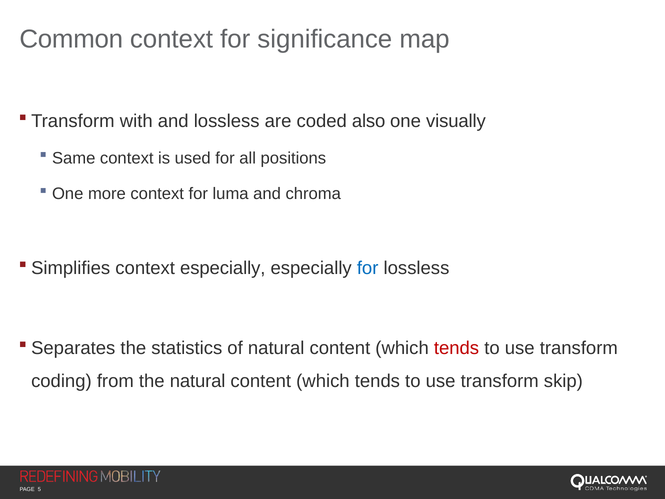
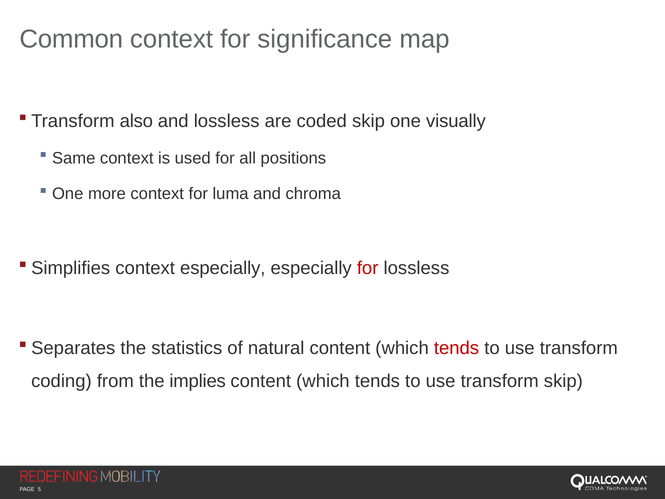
with: with -> also (136, 121)
coded also: also -> skip (369, 121)
for colour: blue -> red (368, 268)
the natural: natural -> implies (198, 381)
